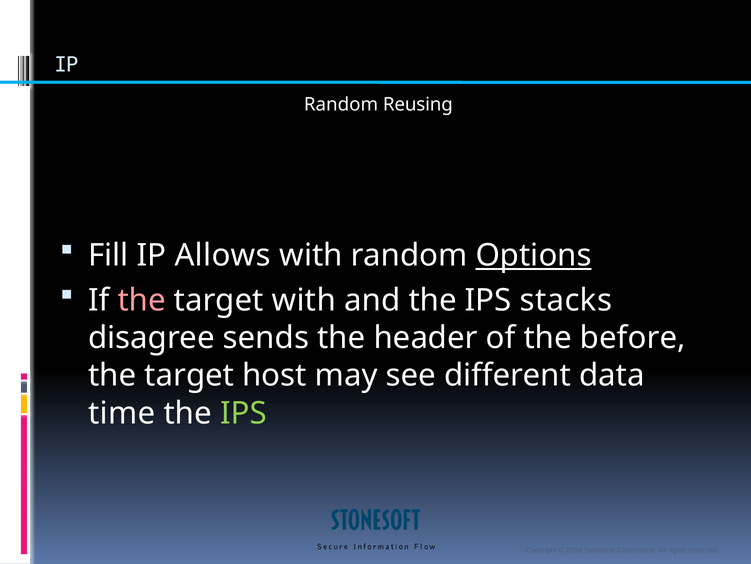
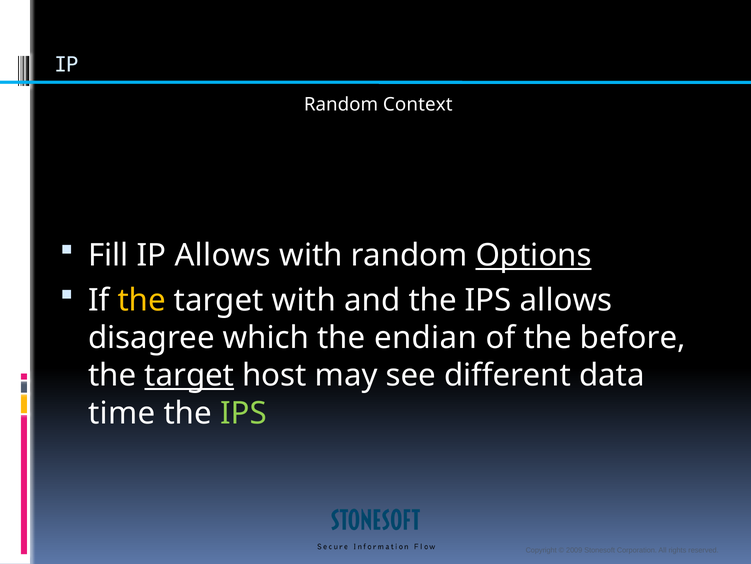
Reusing: Reusing -> Context (418, 104)
the colour: pink -> yellow (142, 300)
IPS stacks: stacks -> allows (566, 300)
sends: sends -> which (266, 338)
header: header -> endian (425, 338)
target underline: none -> present (189, 375)
